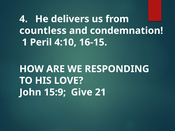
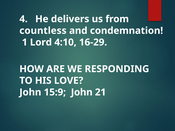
Peril: Peril -> Lord (41, 42)
16-15: 16-15 -> 16-29 (93, 42)
15:9 Give: Give -> John (82, 92)
